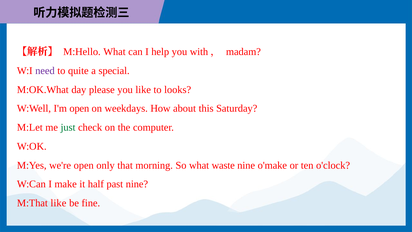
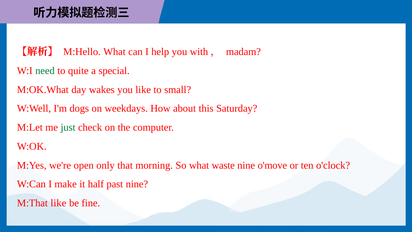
need colour: purple -> green (45, 71)
please: please -> wakes (102, 90)
looks: looks -> small (178, 90)
I'm open: open -> dogs (79, 108)
o'make: o'make -> o'move (272, 165)
